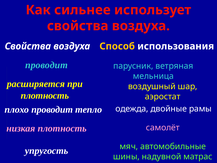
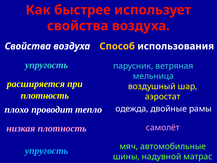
сильнее: сильнее -> быстрее (82, 10)
проводит: проводит -> упругость (47, 65)
упругость colour: white -> light blue (47, 150)
